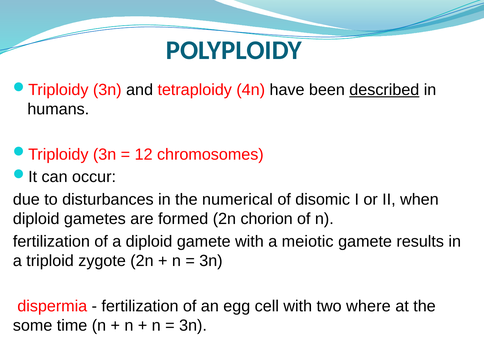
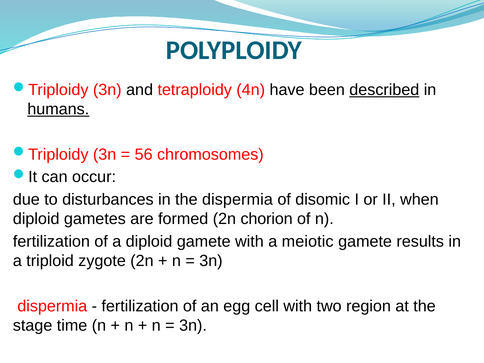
humans underline: none -> present (58, 109)
12: 12 -> 56 (144, 154)
the numerical: numerical -> dispermia (237, 200)
where: where -> region (369, 306)
some: some -> stage (33, 325)
